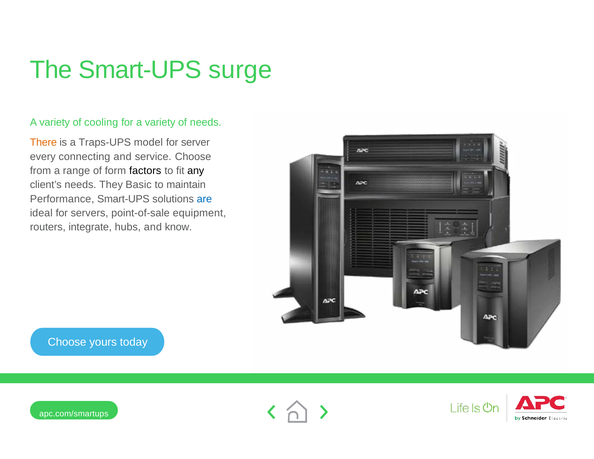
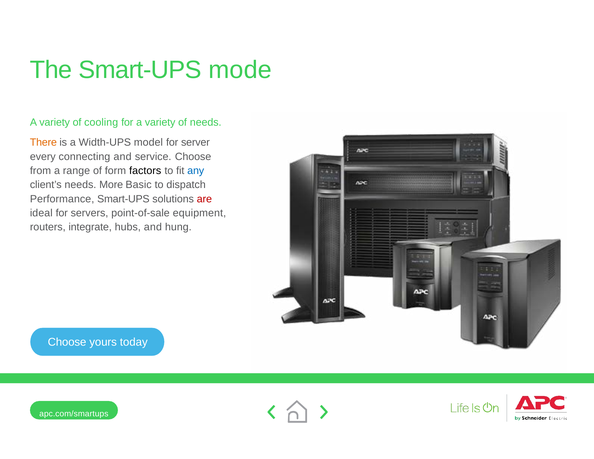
surge: surge -> mode (240, 70)
Traps-UPS: Traps-UPS -> Width-UPS (105, 142)
any colour: black -> blue (196, 171)
They: They -> More (111, 185)
maintain: maintain -> dispatch (186, 185)
are colour: blue -> red (204, 199)
know: know -> hung (178, 227)
